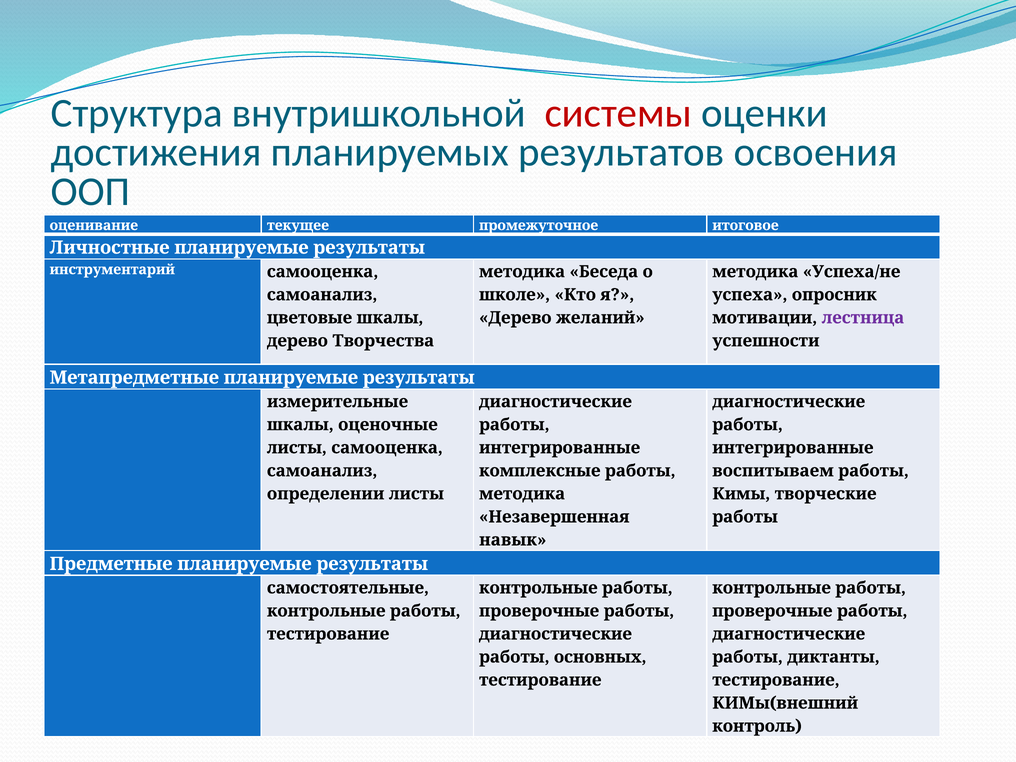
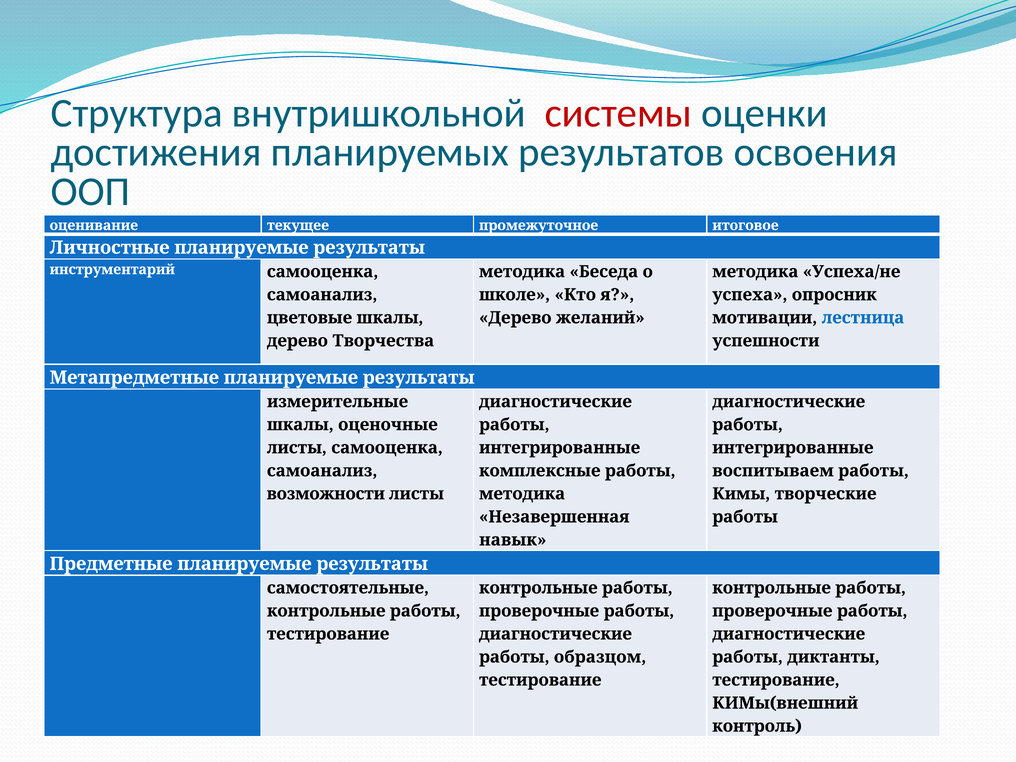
лестница colour: purple -> blue (863, 318)
определении: определении -> возможности (326, 494)
основных: основных -> образцом (600, 657)
